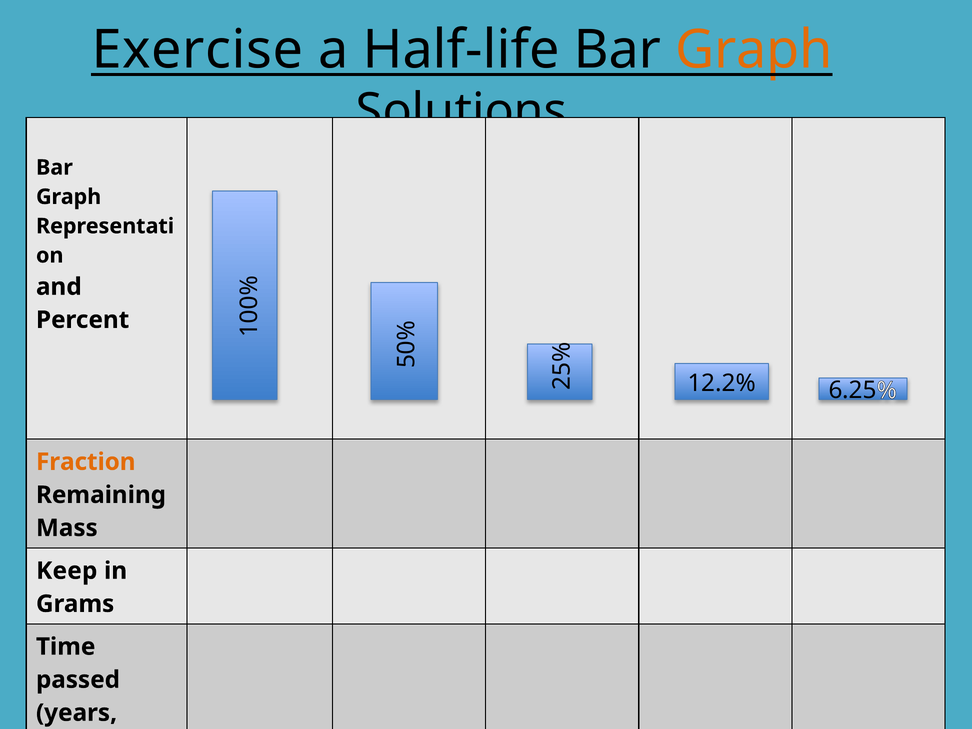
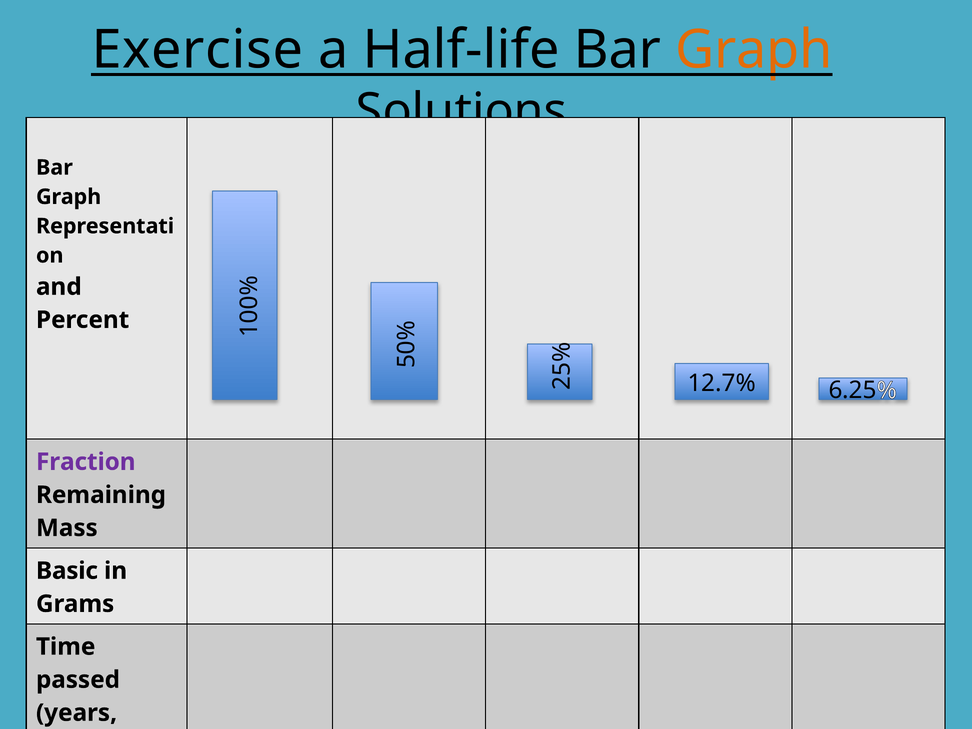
12.2%: 12.2% -> 12.7% (722, 383)
Fraction colour: orange -> purple (86, 462)
Keep: Keep -> Basic (67, 571)
